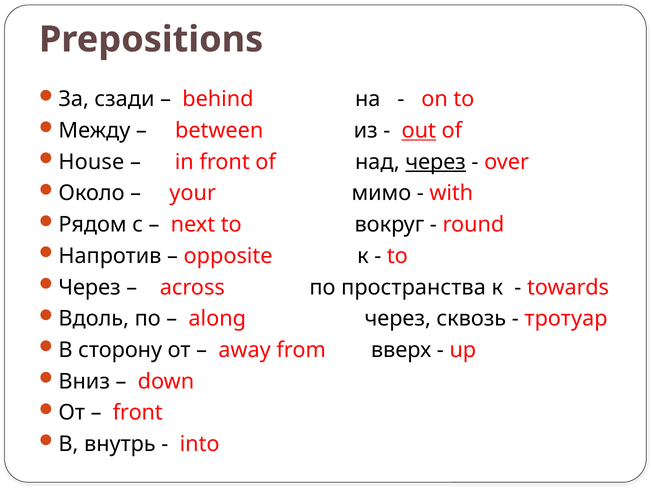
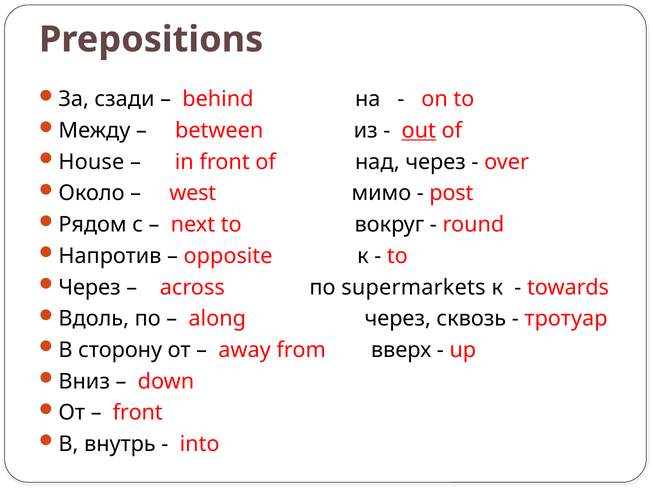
через underline: present -> none (436, 162)
your: your -> west (193, 193)
with: with -> post (451, 193)
пространства: пространства -> supermarkets (413, 287)
